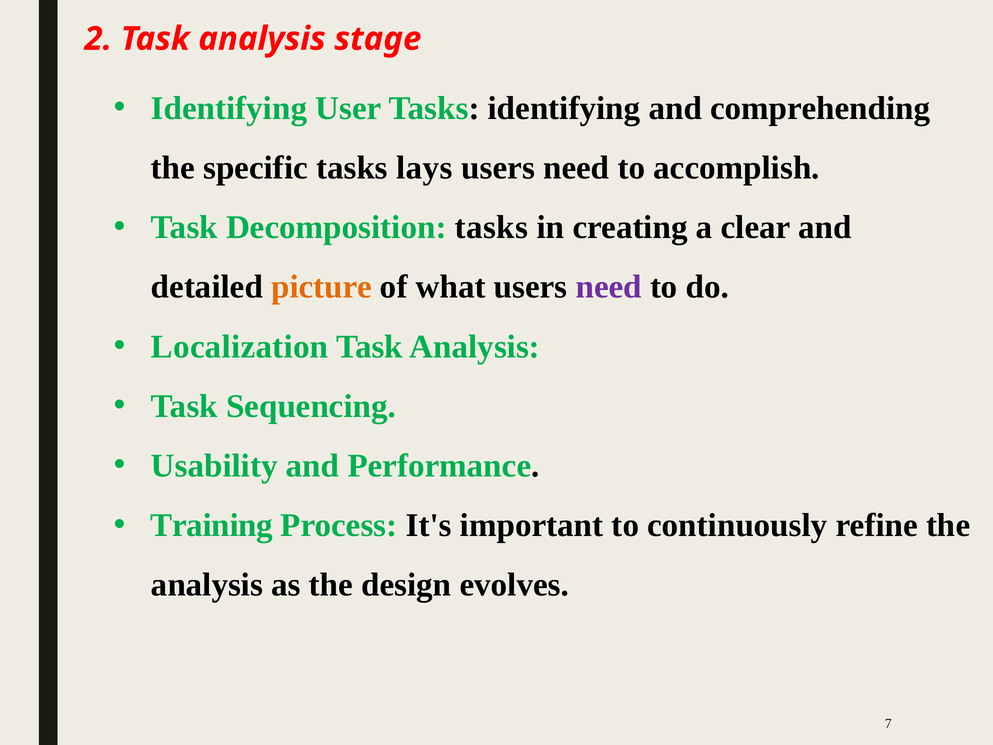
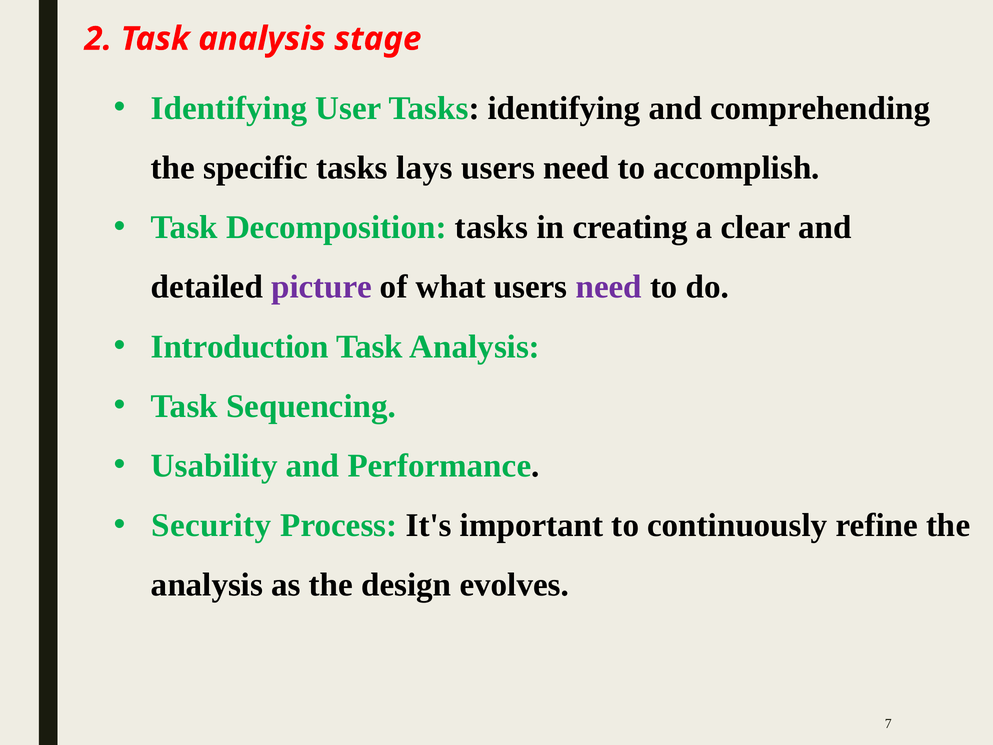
picture colour: orange -> purple (321, 287)
Localization: Localization -> Introduction (240, 347)
Training: Training -> Security (211, 525)
